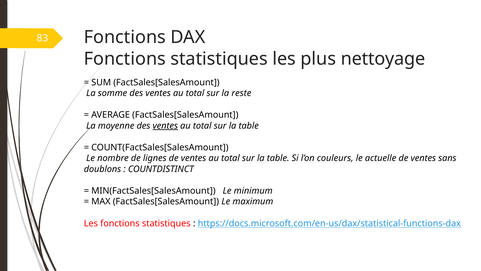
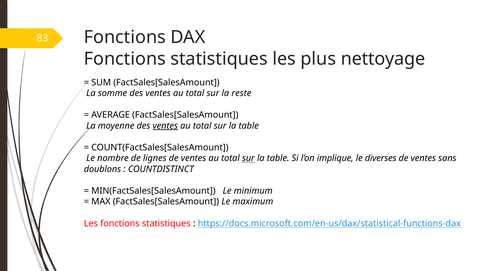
sur underline: none -> present (248, 158)
couleurs: couleurs -> implique (335, 158)
actuelle: actuelle -> diverses (381, 158)
